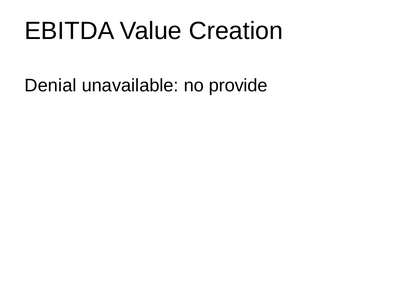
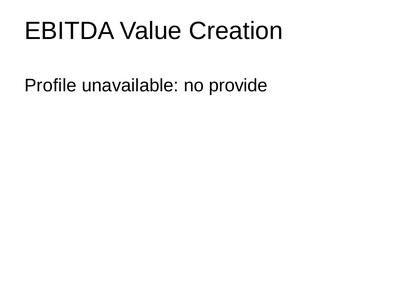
Denial: Denial -> Profile (51, 86)
